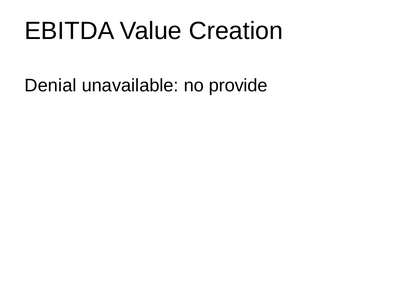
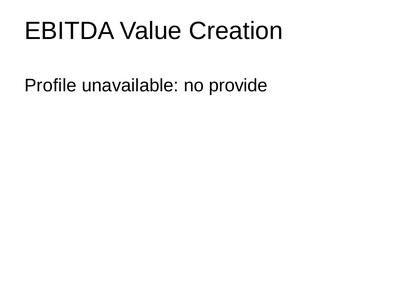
Denial: Denial -> Profile (51, 86)
